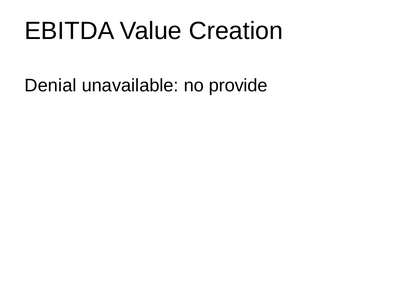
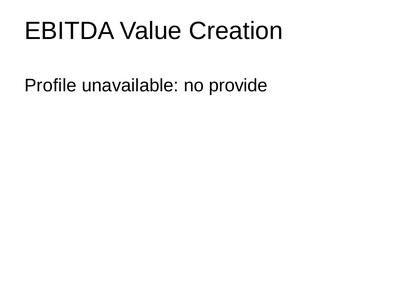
Denial: Denial -> Profile (51, 86)
